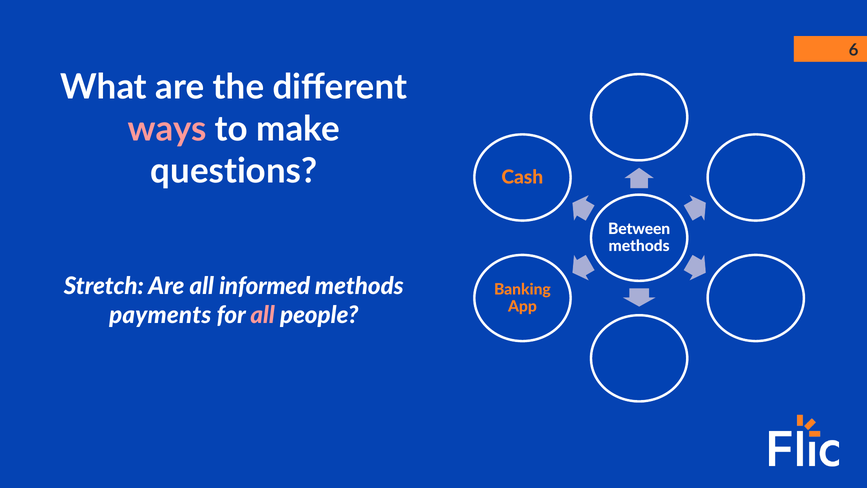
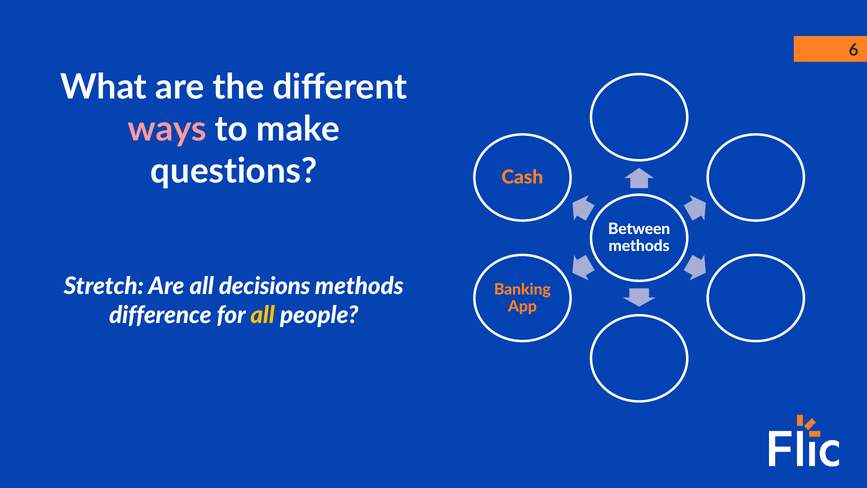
informed: informed -> decisions (265, 286)
payments: payments -> difference (160, 315)
all colour: pink -> yellow (263, 315)
